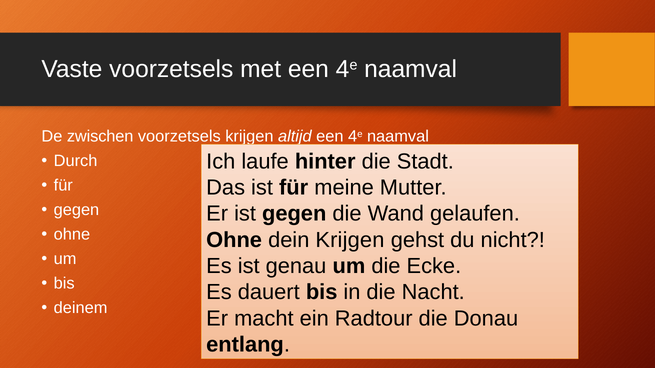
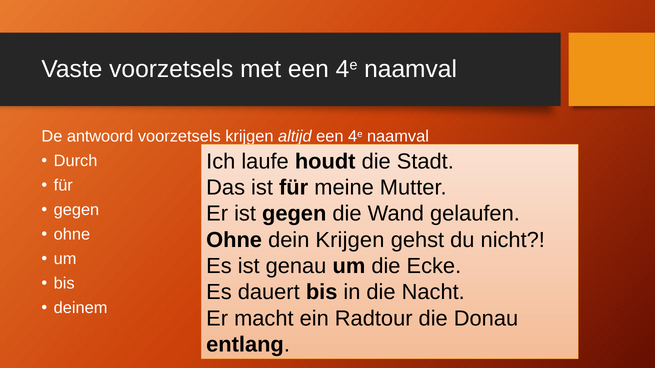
zwischen: zwischen -> antwoord (100, 137)
hinter: hinter -> houdt (325, 162)
